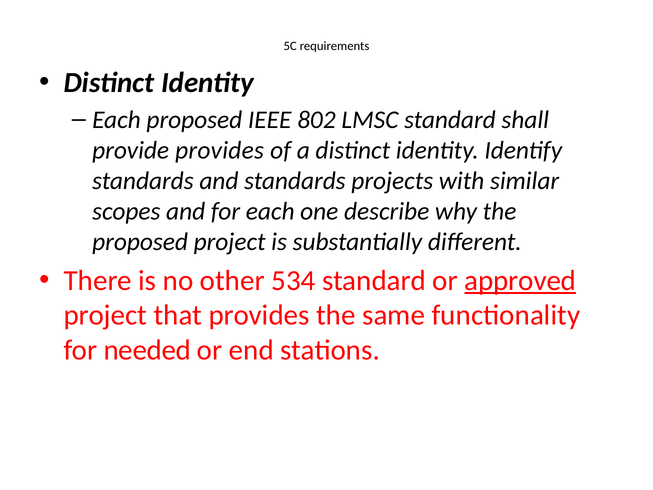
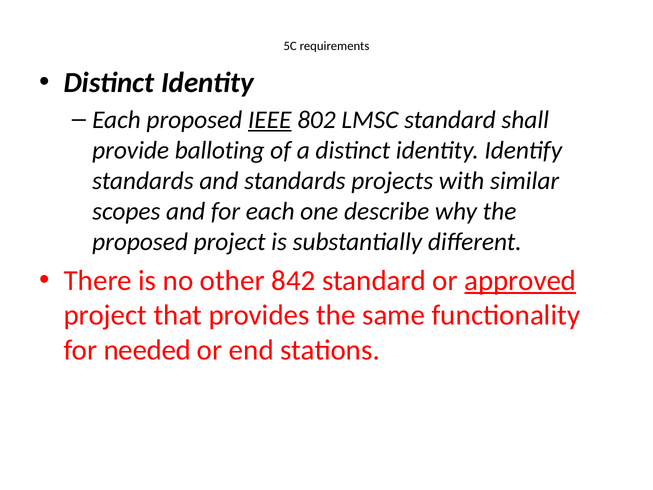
IEEE underline: none -> present (270, 120)
provide provides: provides -> balloting (220, 150)
534: 534 -> 842 (293, 280)
